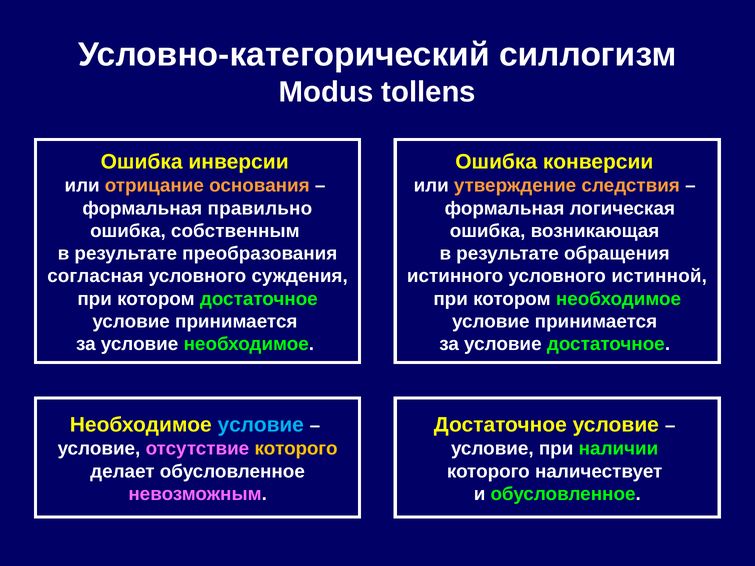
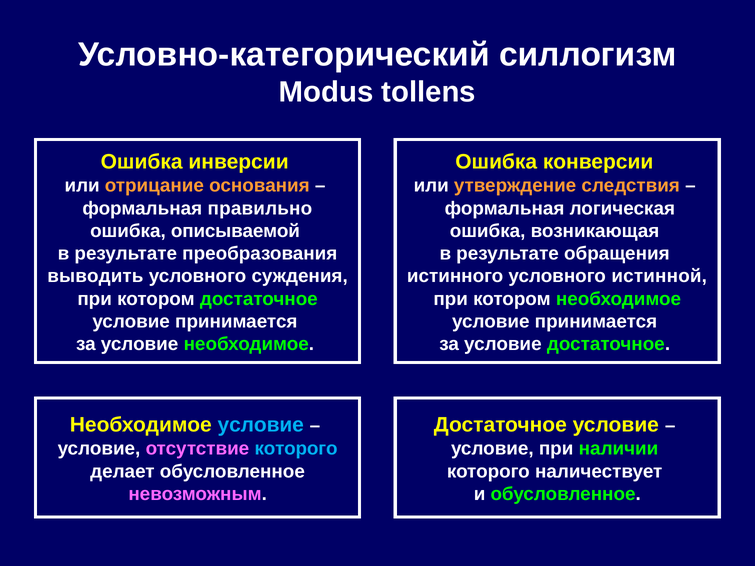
собственным: собственным -> описываемой (235, 231)
согласная: согласная -> выводить (95, 276)
которого colour: yellow -> light blue (296, 449)
